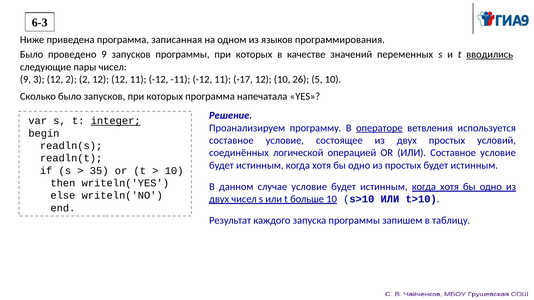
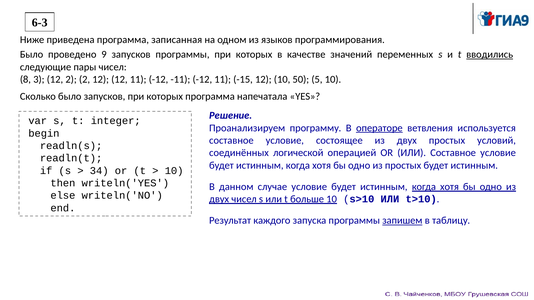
9: 9 -> 8 (25, 80)
-17: -17 -> -15 (243, 80)
26: 26 -> 50 (301, 80)
integer underline: present -> none (116, 121)
35: 35 -> 34 (99, 171)
запишем underline: none -> present (402, 221)
